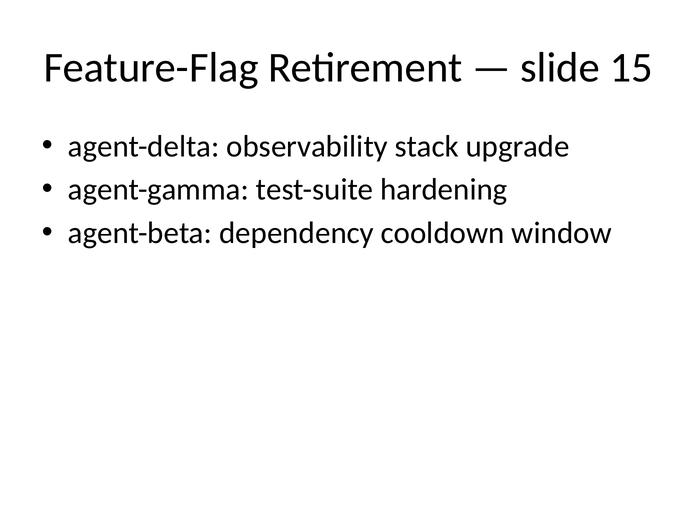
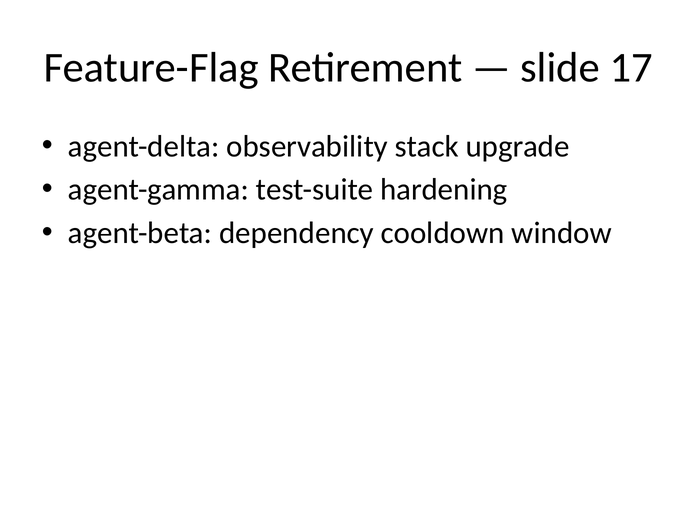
15: 15 -> 17 (631, 67)
